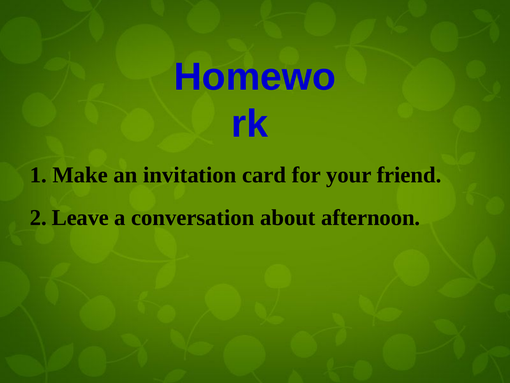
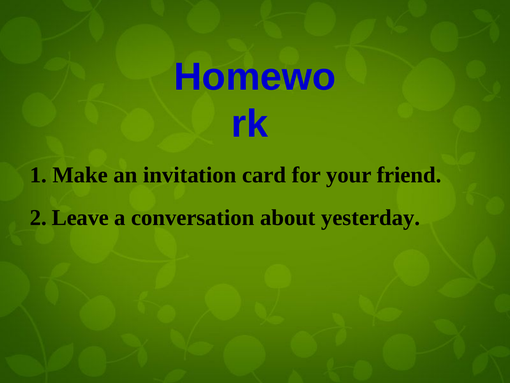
afternoon: afternoon -> yesterday (371, 217)
